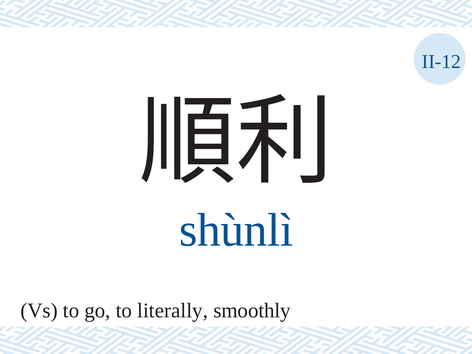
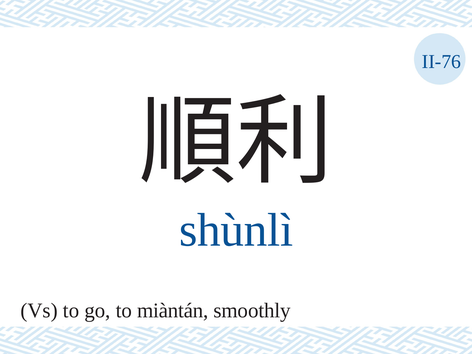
II-12: II-12 -> II-76 (441, 62)
literally: literally -> miàntán (173, 311)
